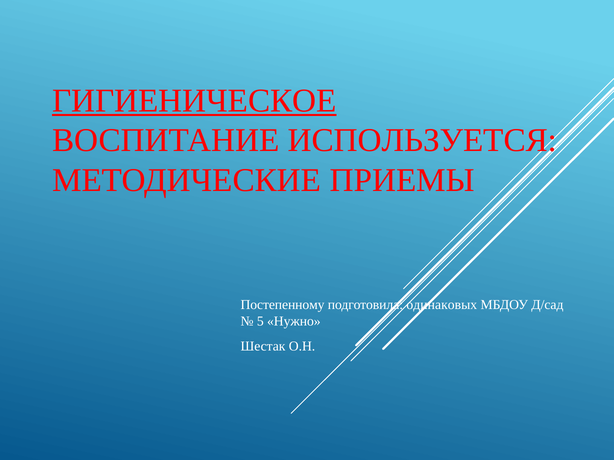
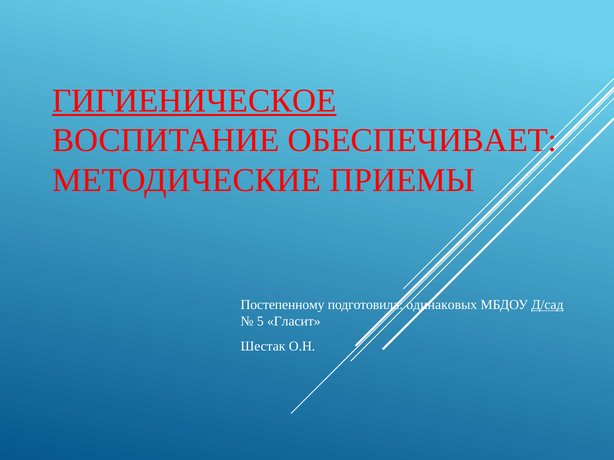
ИСПОЛЬЗУЕТСЯ: ИСПОЛЬЗУЕТСЯ -> ОБЕСПЕЧИВАЕТ (423, 141)
Д/сад underline: none -> present (547, 305)
Нужно: Нужно -> Гласит (294, 322)
